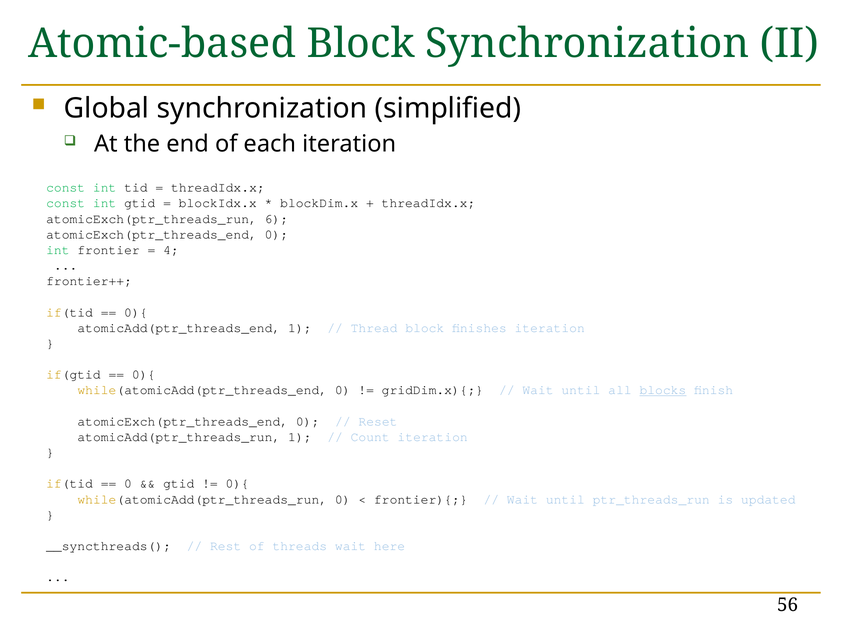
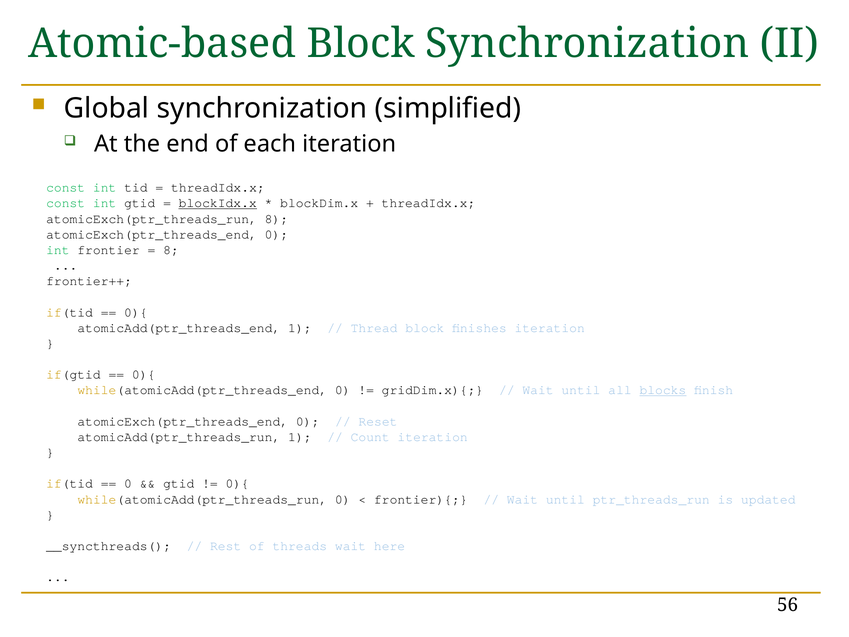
blockIdx.x underline: none -> present (218, 203)
atomicExch(ptr_threads_run 6: 6 -> 8 (276, 219)
4: 4 -> 8 (171, 250)
